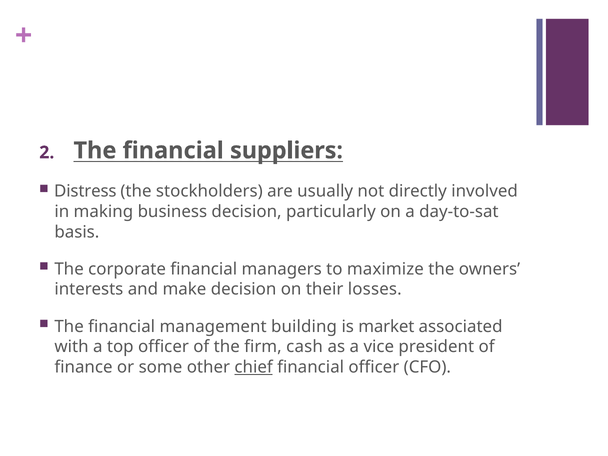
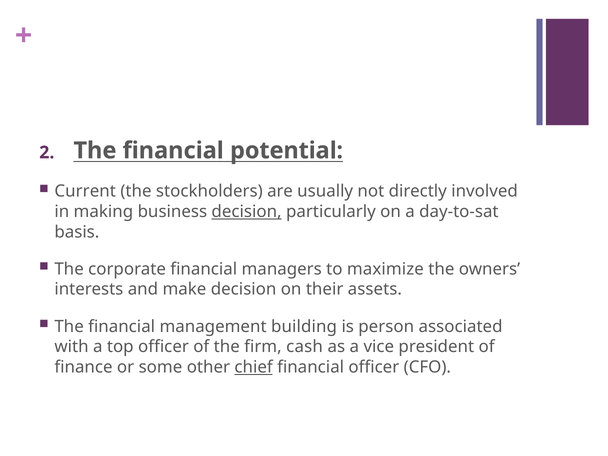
suppliers: suppliers -> potential (287, 151)
Distress: Distress -> Current (85, 191)
decision underline: none -> present (247, 212)
losses: losses -> assets (375, 289)
market: market -> person (386, 327)
